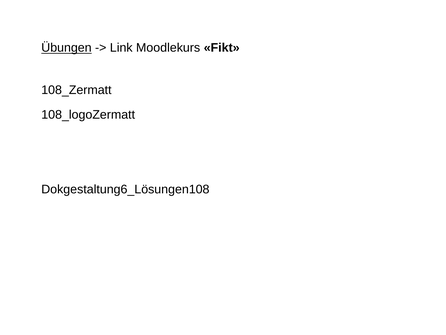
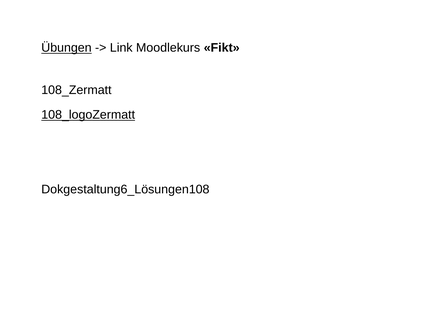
108_logoZermatt underline: none -> present (88, 115)
